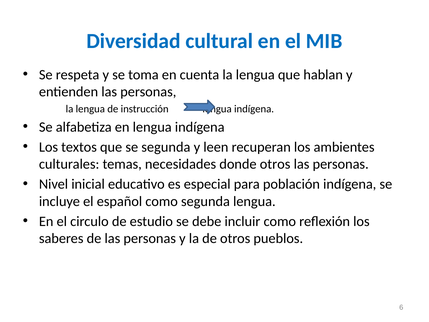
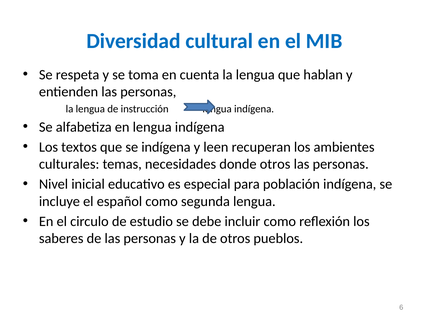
se segunda: segunda -> indígena (166, 147)
